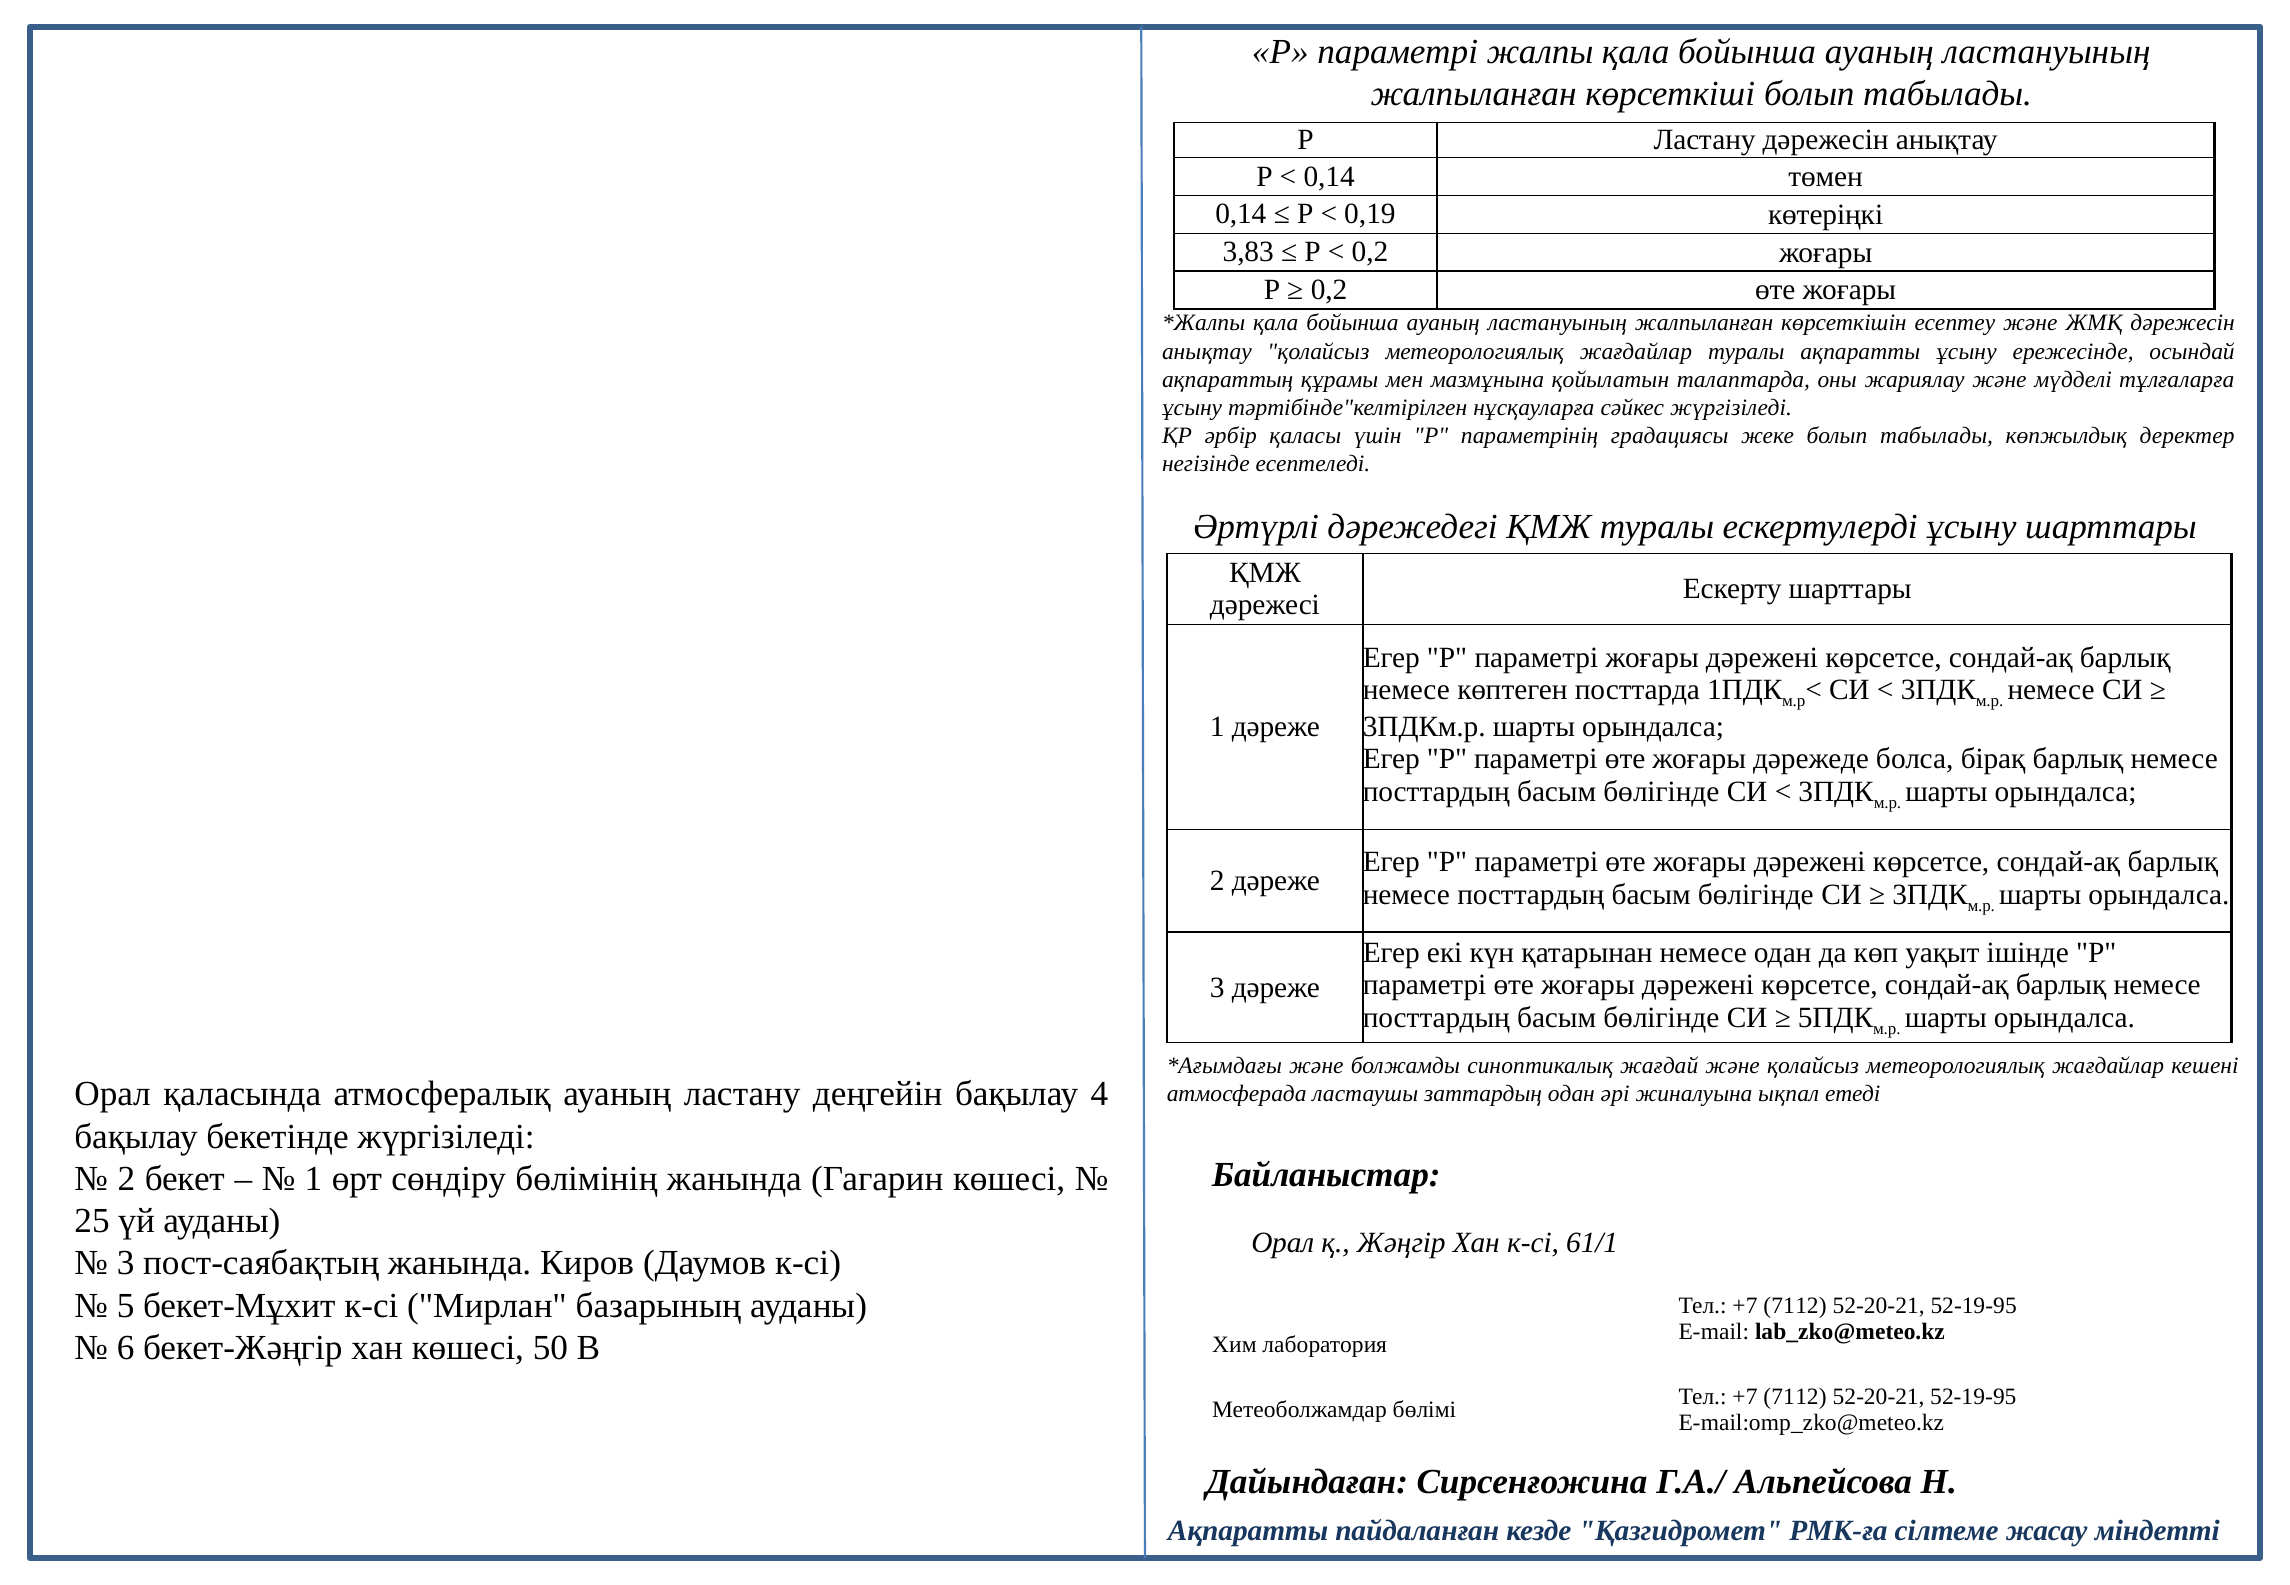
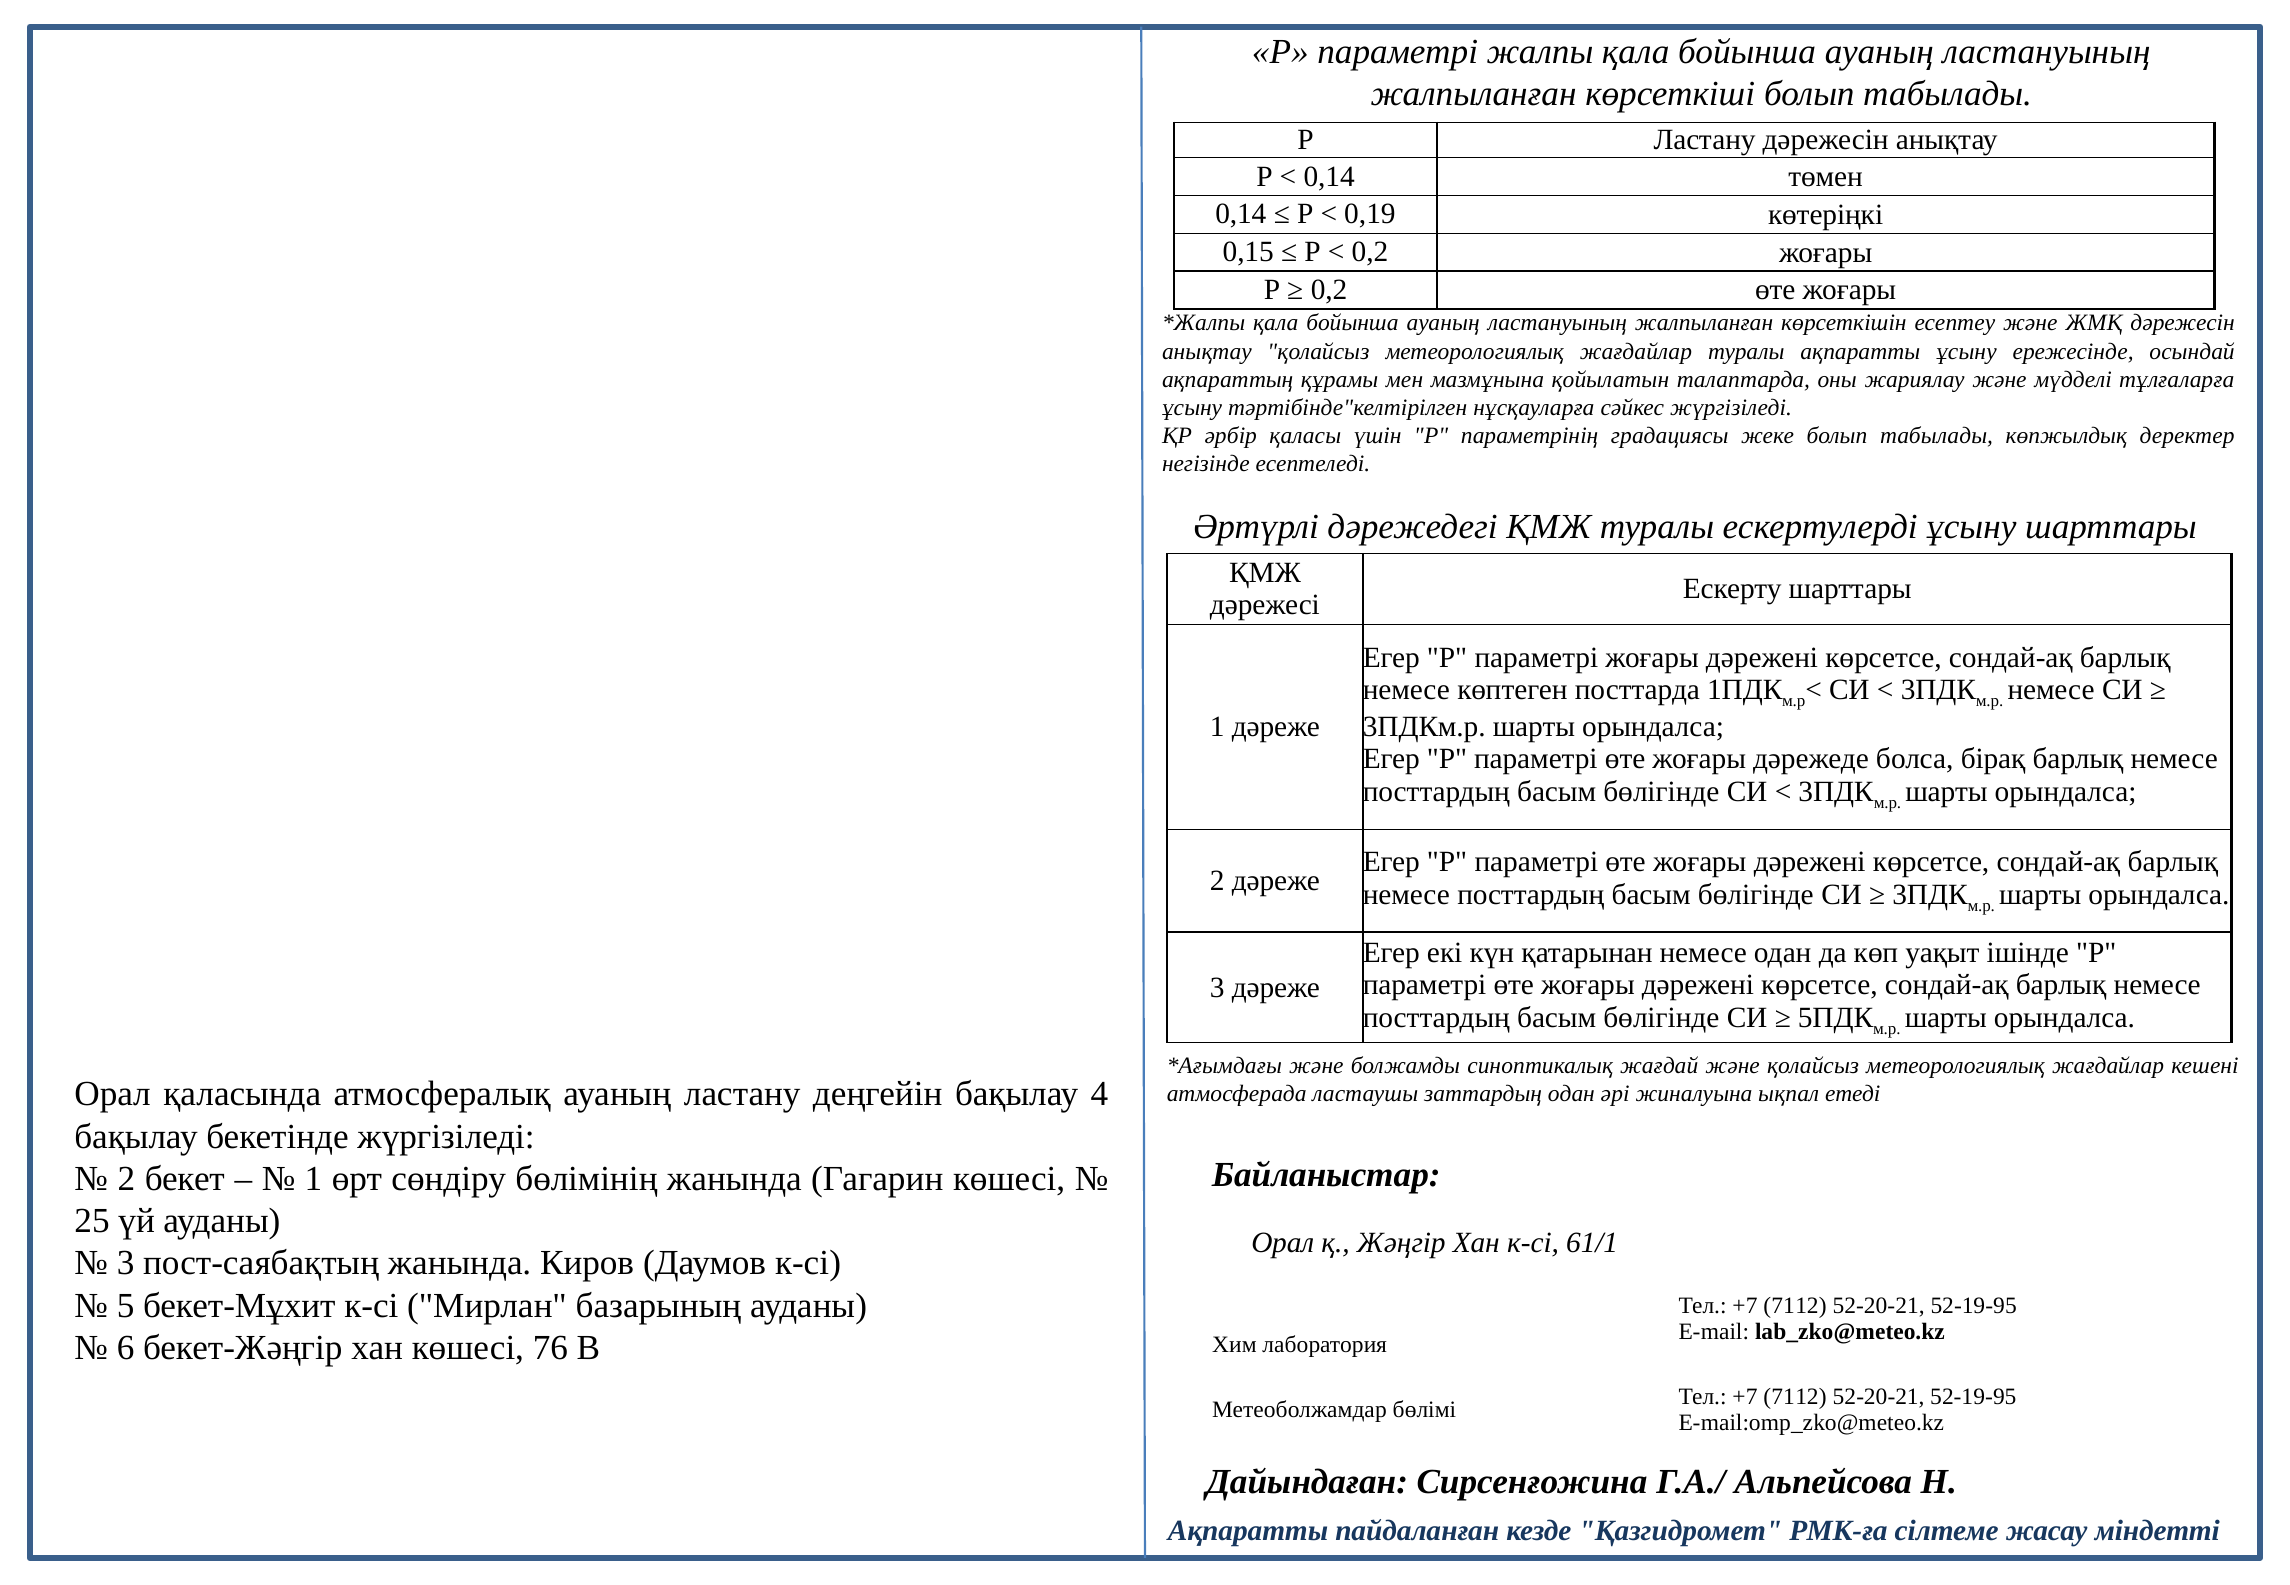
3,83: 3,83 -> 0,15 (1248, 252)
50: 50 -> 76 (550, 1348)
